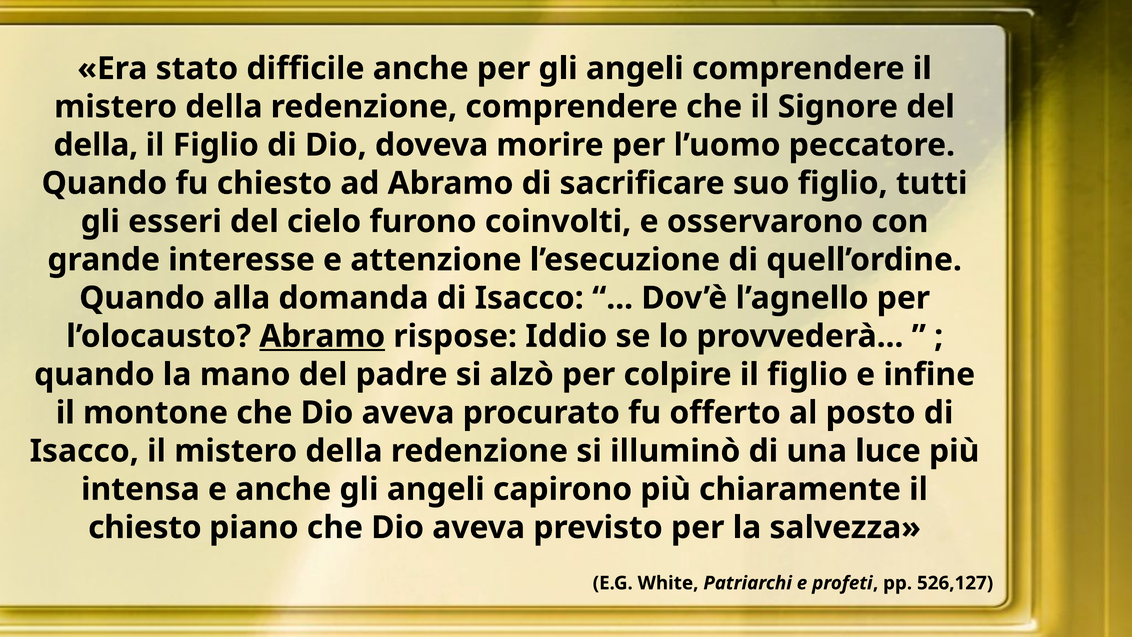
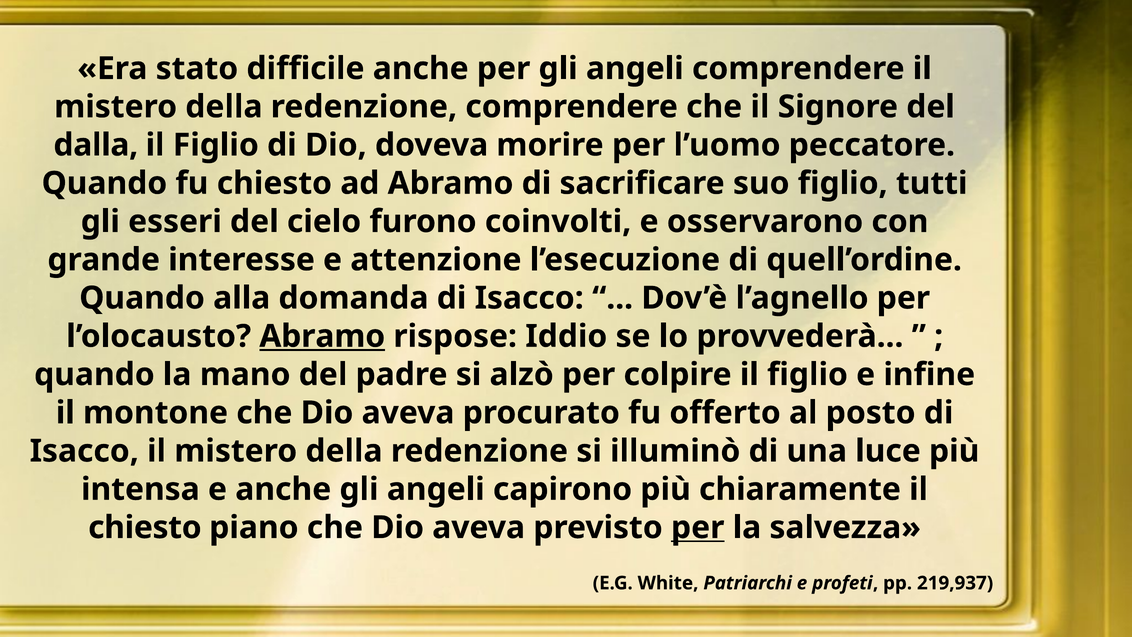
della: della -> dalla (96, 145)
per underline: none -> present (698, 527)
526,127: 526,127 -> 219,937 (955, 583)
